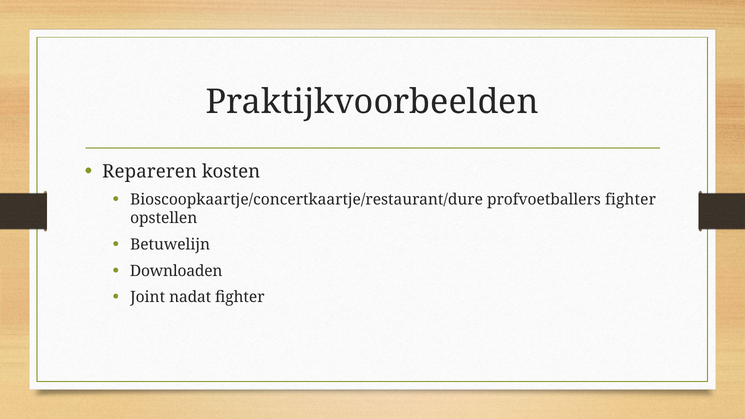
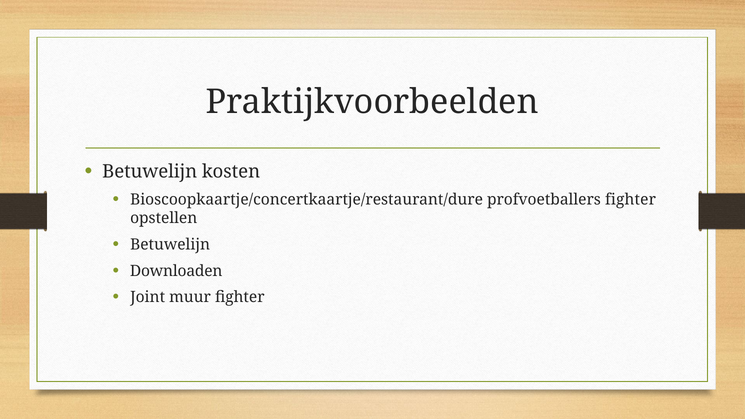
Repareren: Repareren -> Betuwelijn (150, 172)
nadat: nadat -> muur (190, 297)
